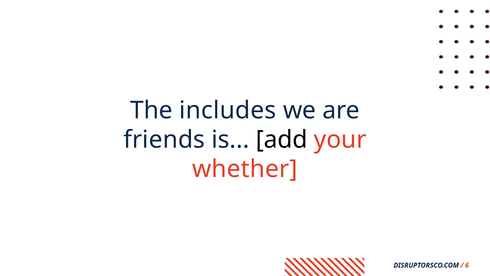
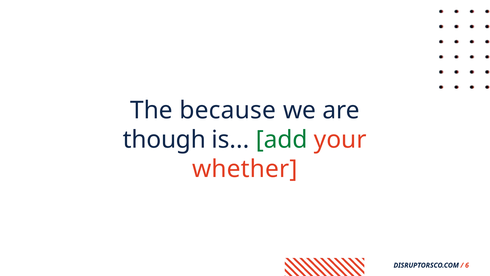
includes: includes -> because (228, 110)
friends: friends -> though (164, 140)
add colour: black -> green (282, 140)
